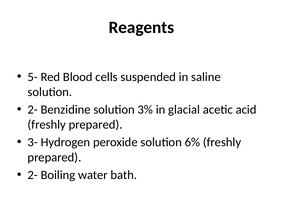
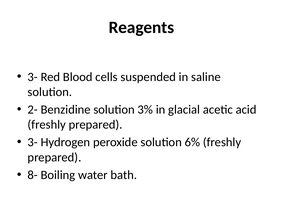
5-: 5- -> 3- (33, 77)
2-: 2- -> 8- (33, 175)
